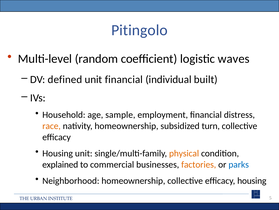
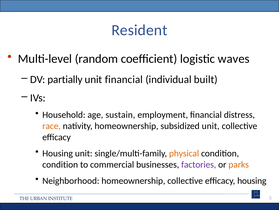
Pitingolo: Pitingolo -> Resident (139, 30)
defined: defined -> partially (65, 79)
sample: sample -> sustain (120, 114)
subsidized turn: turn -> unit (211, 126)
explained: explained -> condition (60, 164)
factories colour: orange -> purple (199, 164)
parks colour: blue -> orange (239, 164)
